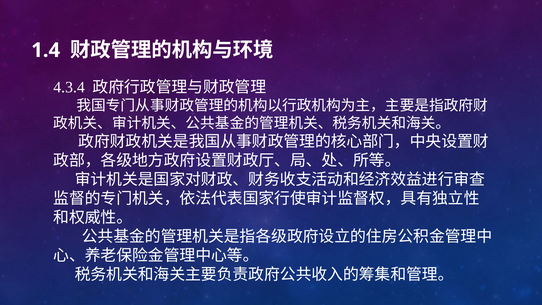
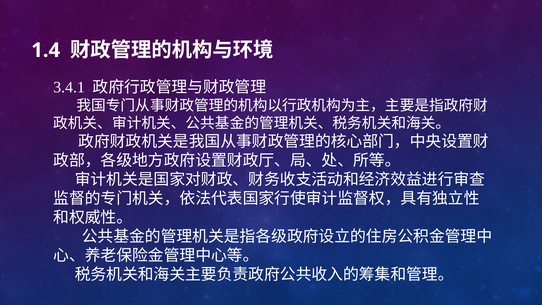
4.3.4: 4.3.4 -> 3.4.1 (69, 87)
